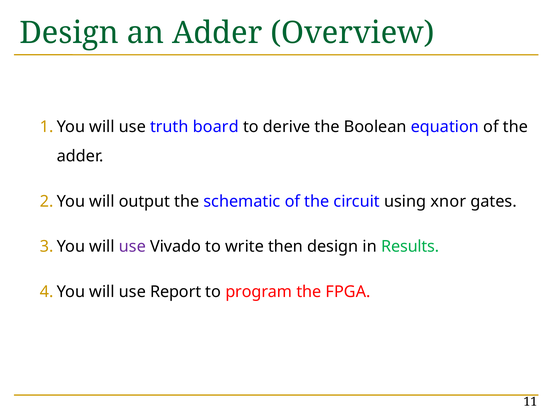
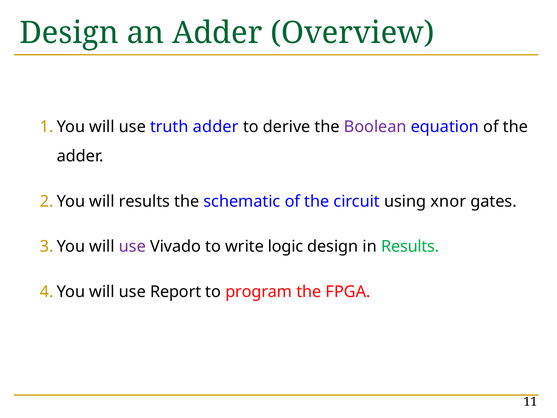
truth board: board -> adder (216, 127)
Boolean colour: black -> purple (375, 127)
will output: output -> results (144, 201)
then: then -> logic (286, 246)
